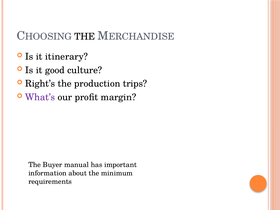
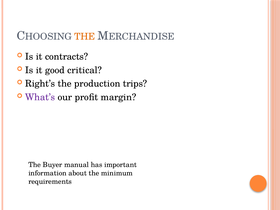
THE colour: black -> orange (85, 37)
itinerary: itinerary -> contracts (66, 57)
culture: culture -> critical (85, 70)
